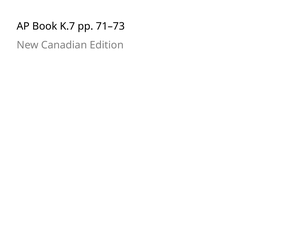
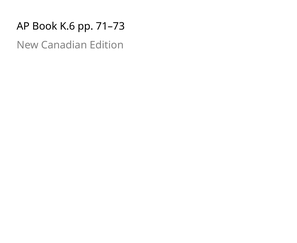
K.7: K.7 -> K.6 (67, 26)
